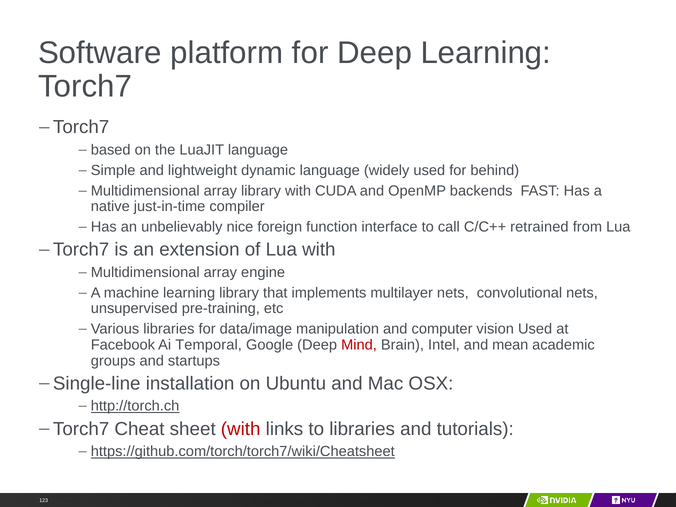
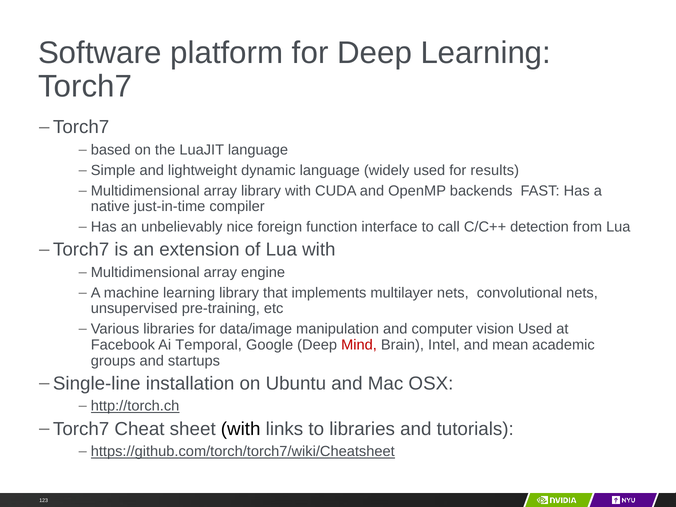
behind: behind -> results (495, 170)
retrained: retrained -> detection (539, 227)
with colour: red -> black (241, 429)
